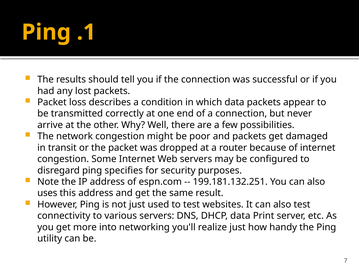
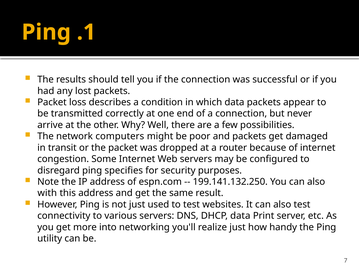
network congestion: congestion -> computers (120, 136)
199.181.132.251: 199.181.132.251 -> 199.141.132.250 (230, 182)
uses: uses -> with (47, 193)
